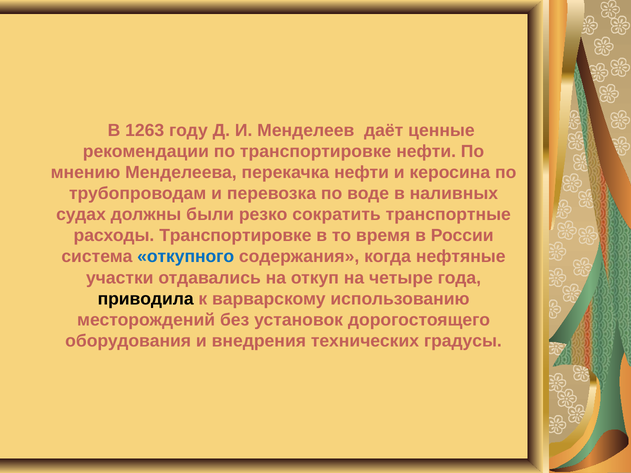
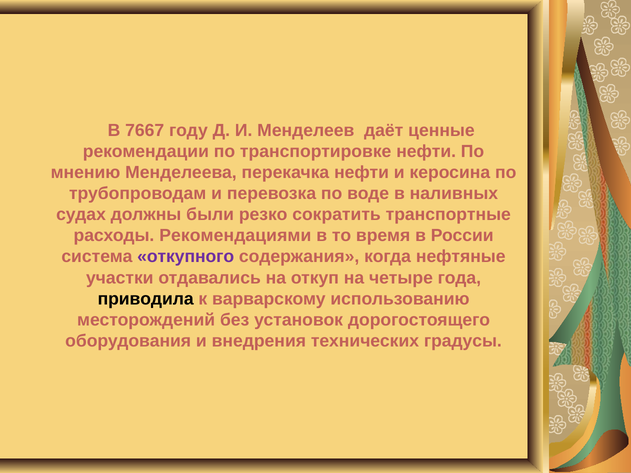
1263: 1263 -> 7667 (145, 131)
расходы Транспортировке: Транспортировке -> Рекомендациями (235, 236)
откупного colour: blue -> purple (186, 257)
